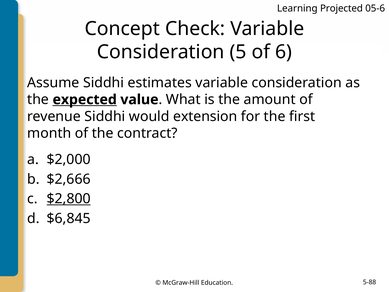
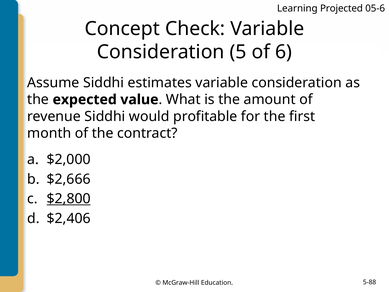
expected underline: present -> none (85, 100)
extension: extension -> profitable (205, 116)
$6,845: $6,845 -> $2,406 (69, 218)
